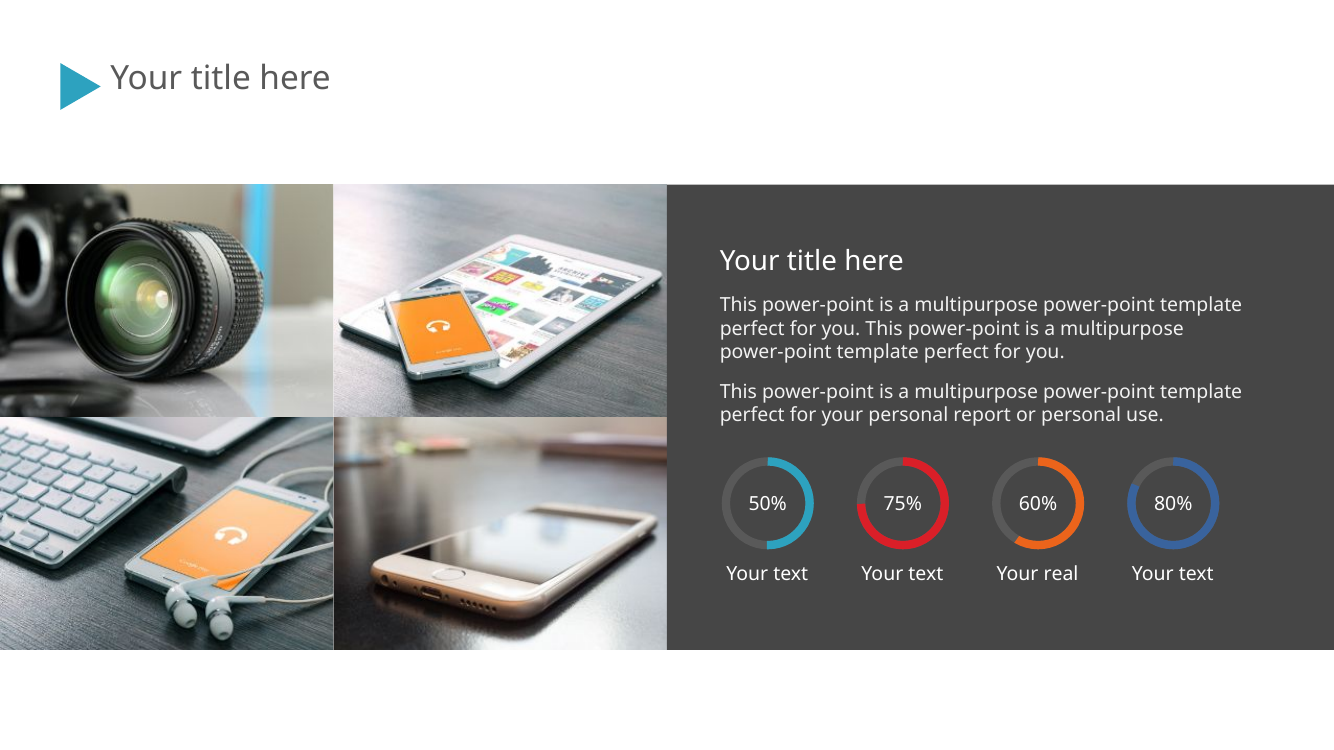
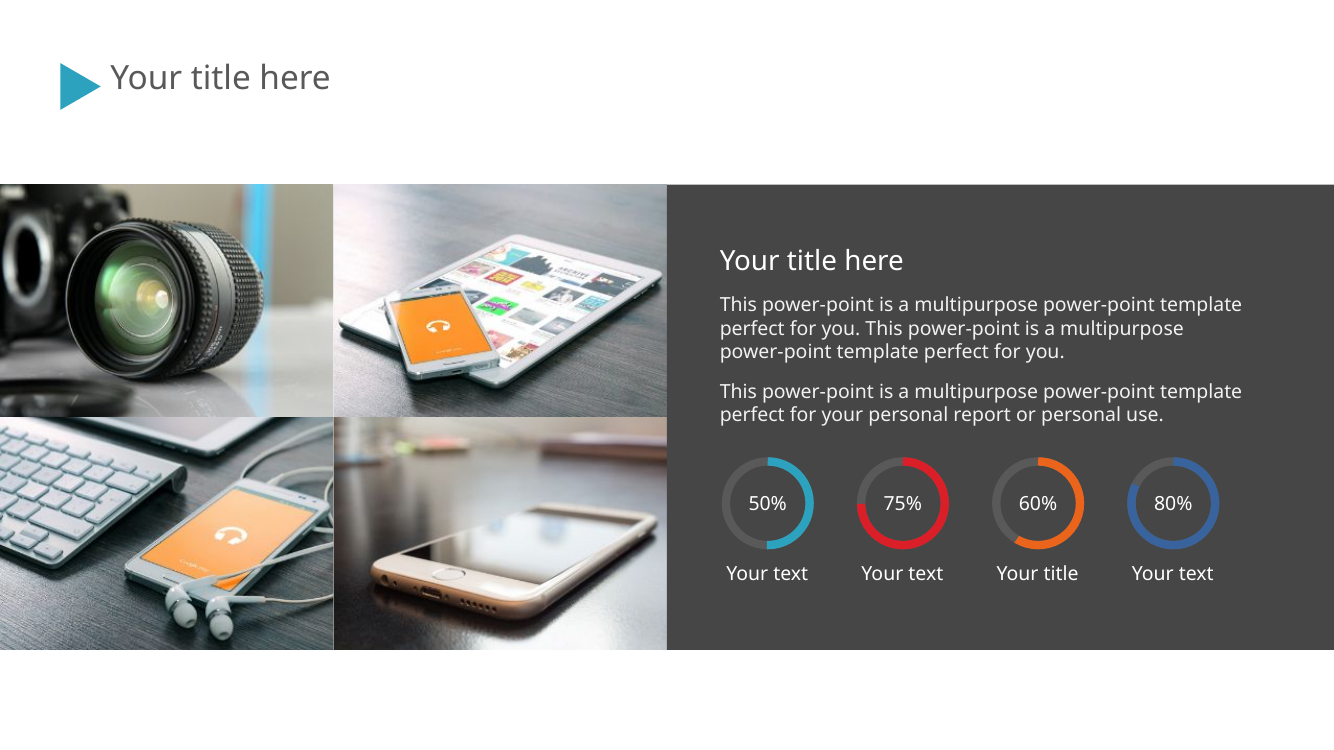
real: real -> title (1061, 574)
